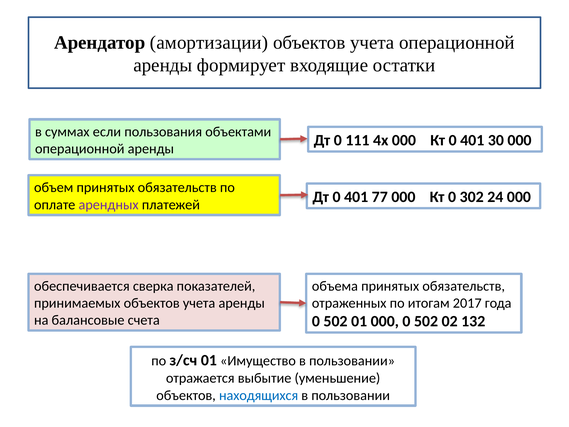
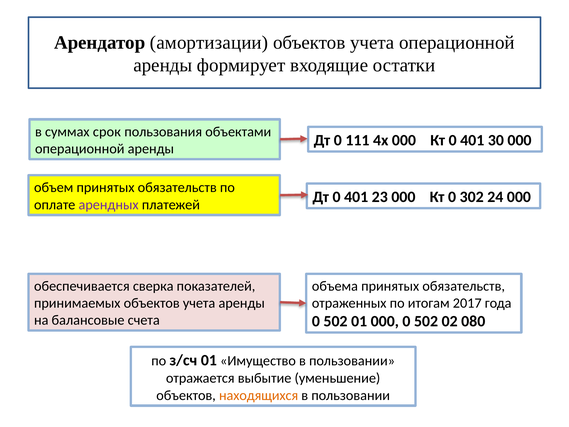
если: если -> срок (107, 132)
77: 77 -> 23 (380, 197)
132: 132 -> 080 (473, 321)
находящихся colour: blue -> orange (259, 395)
